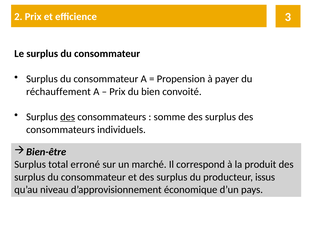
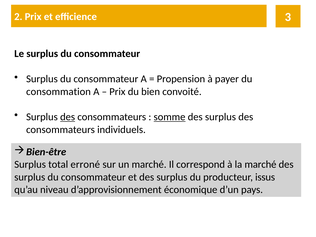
réchauffement: réchauffement -> consommation (58, 92)
somme underline: none -> present (170, 117)
la produit: produit -> marché (260, 164)
